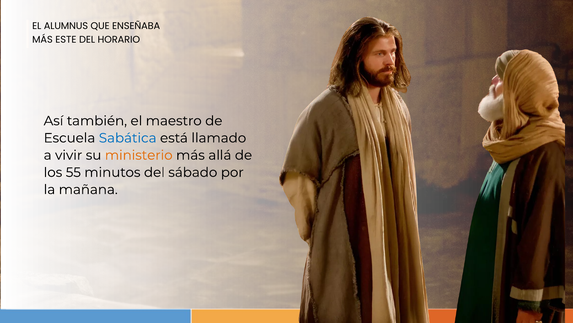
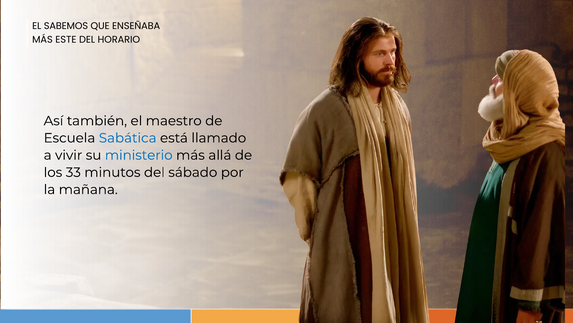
ALUMNUS: ALUMNUS -> SABEMOS (66, 26)
ministerio colour: orange -> blue (139, 155)
55: 55 -> 33 (73, 172)
